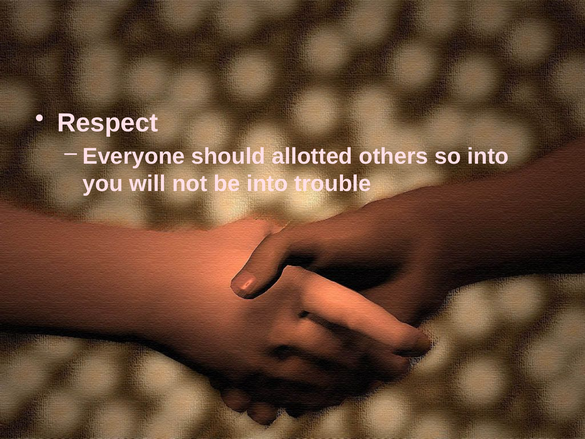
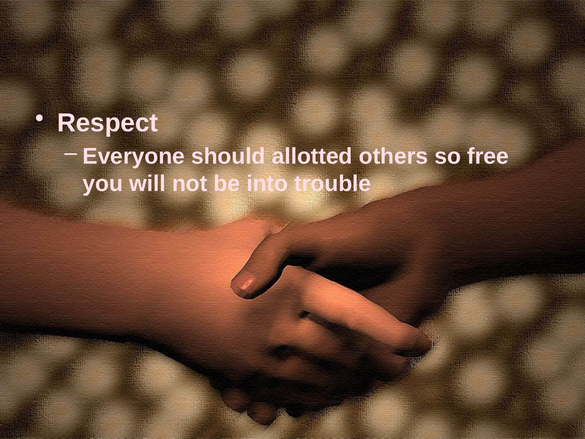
so into: into -> free (488, 156)
